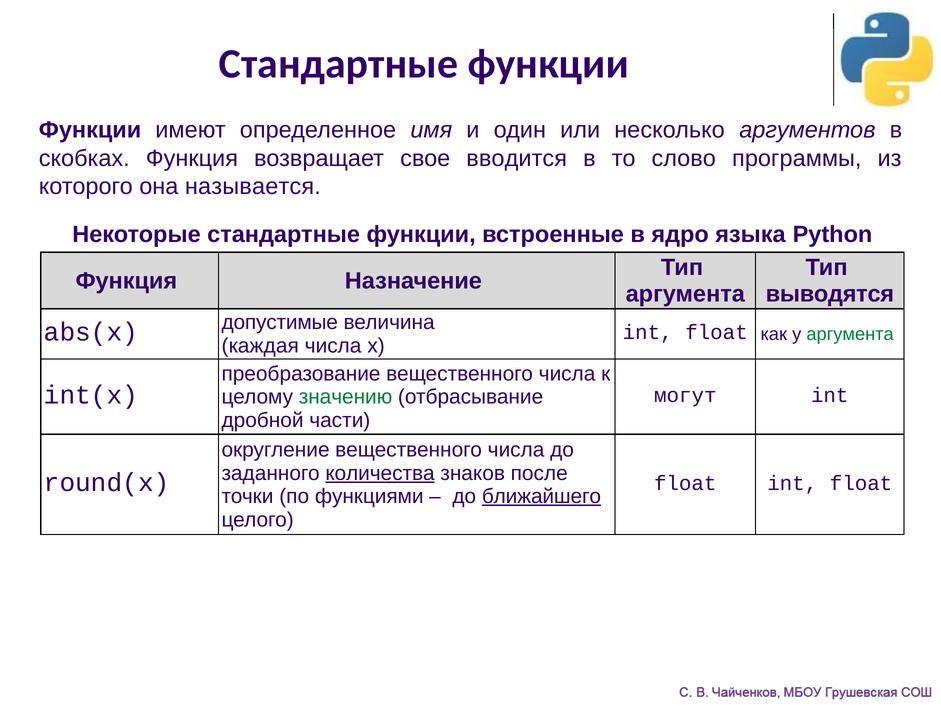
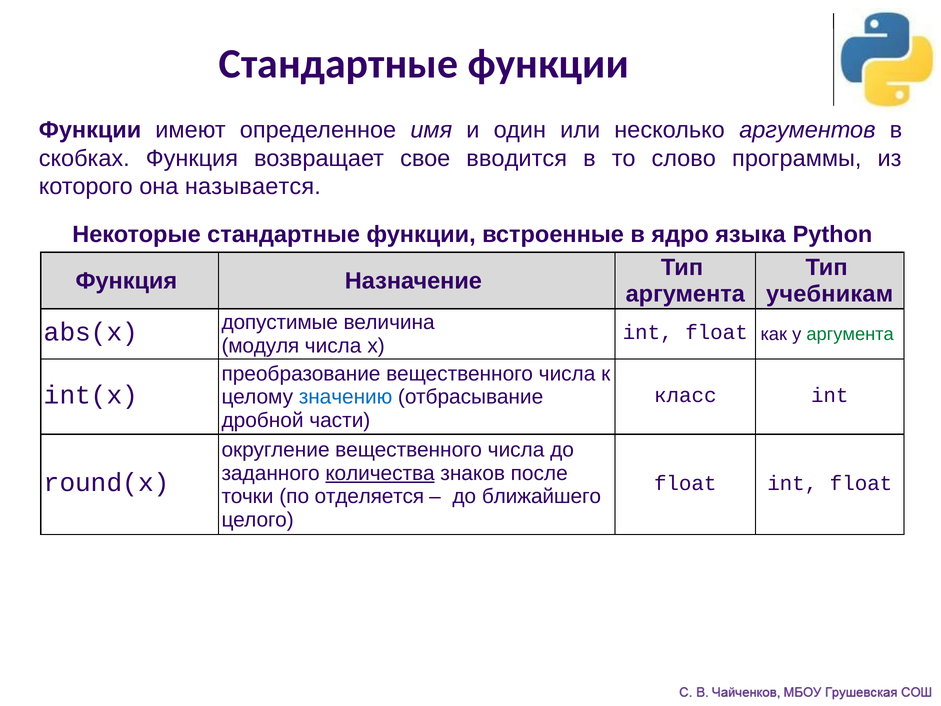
выводятся: выводятся -> учебникам (830, 294)
каждая: каждая -> модуля (260, 346)
значению colour: green -> blue (346, 397)
могут: могут -> класс (685, 395)
функциями: функциями -> отделяется (369, 496)
ближайшего underline: present -> none (541, 496)
